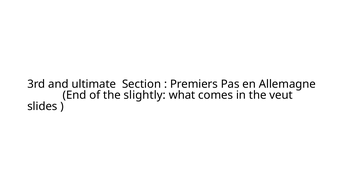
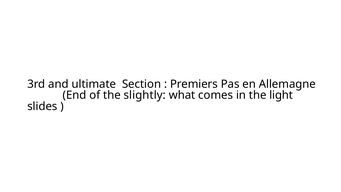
veut: veut -> light (281, 95)
